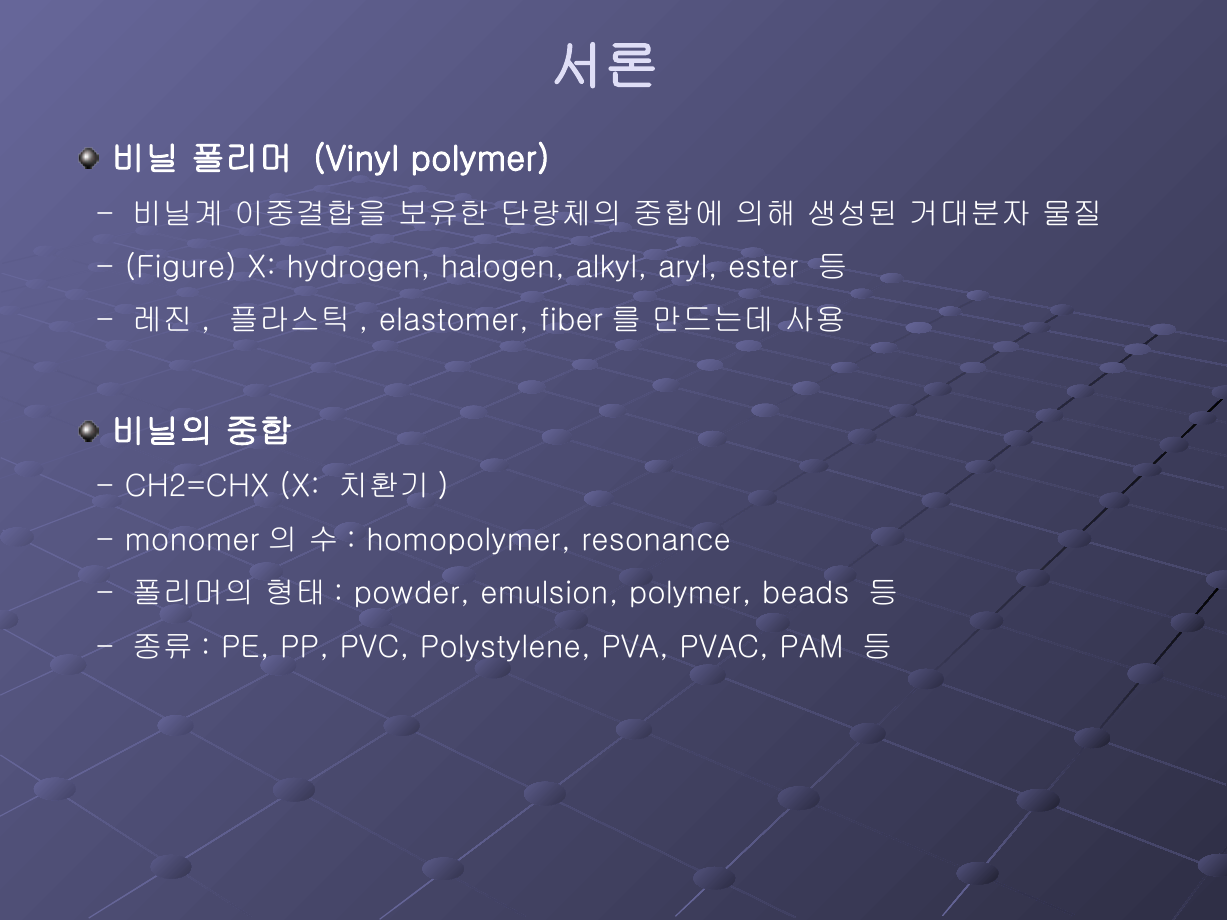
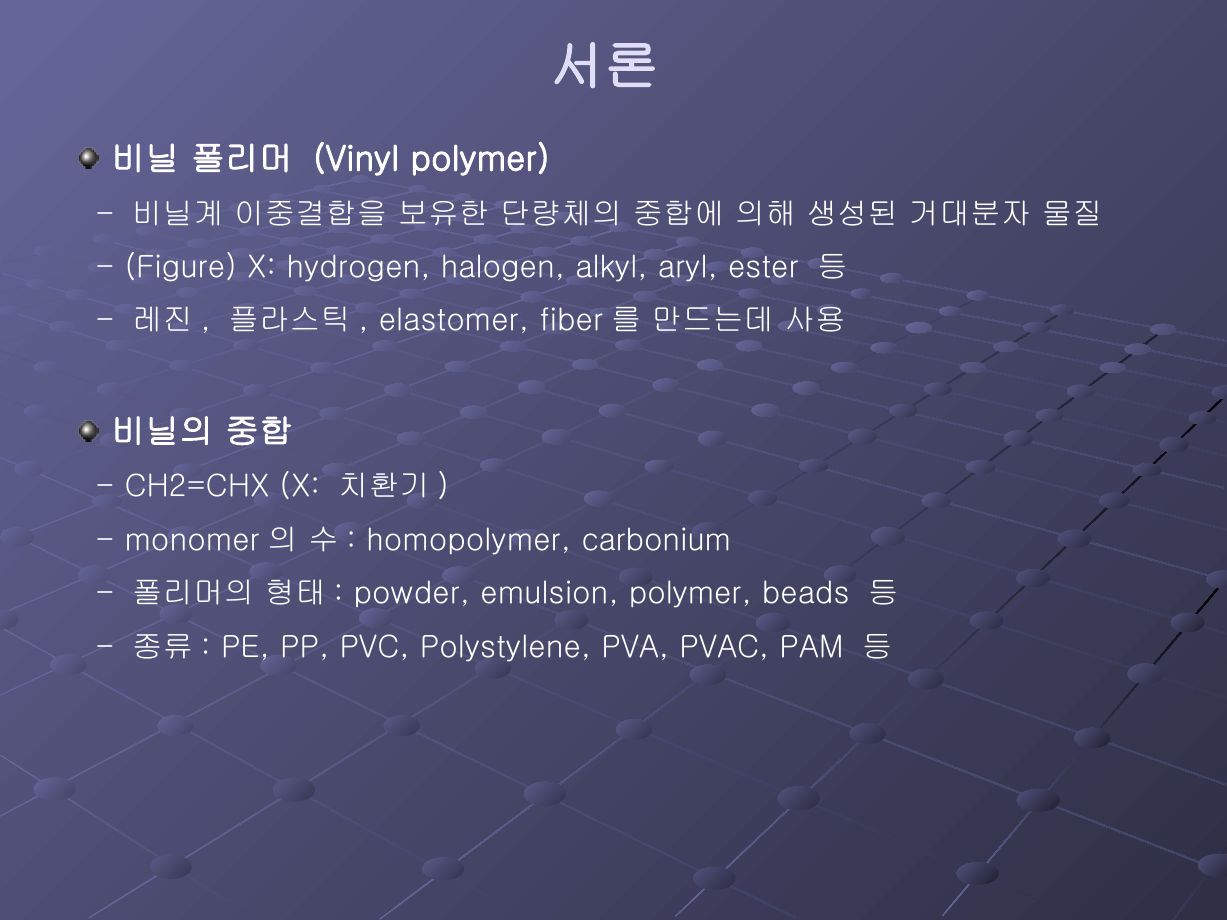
resonance: resonance -> carbonium (656, 540)
